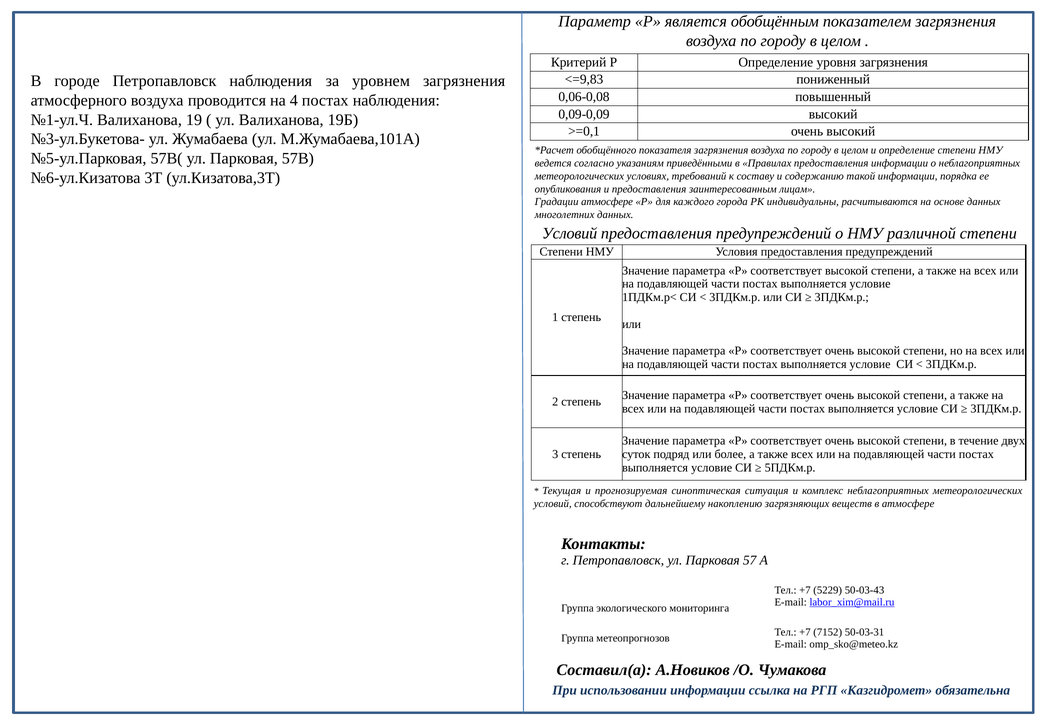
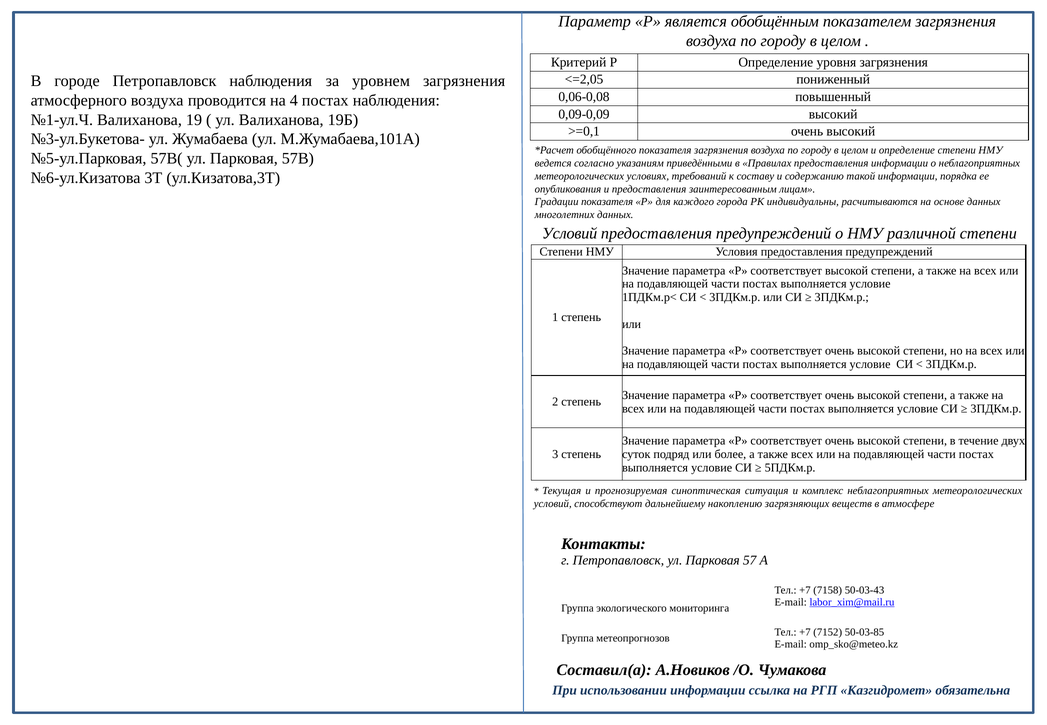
<=9,83: <=9,83 -> <=2,05 (584, 80)
Градации атмосфере: атмосфере -> показателя (607, 202)
5229: 5229 -> 7158 (828, 590)
50-03-31: 50-03-31 -> 50-03-85 (865, 632)
